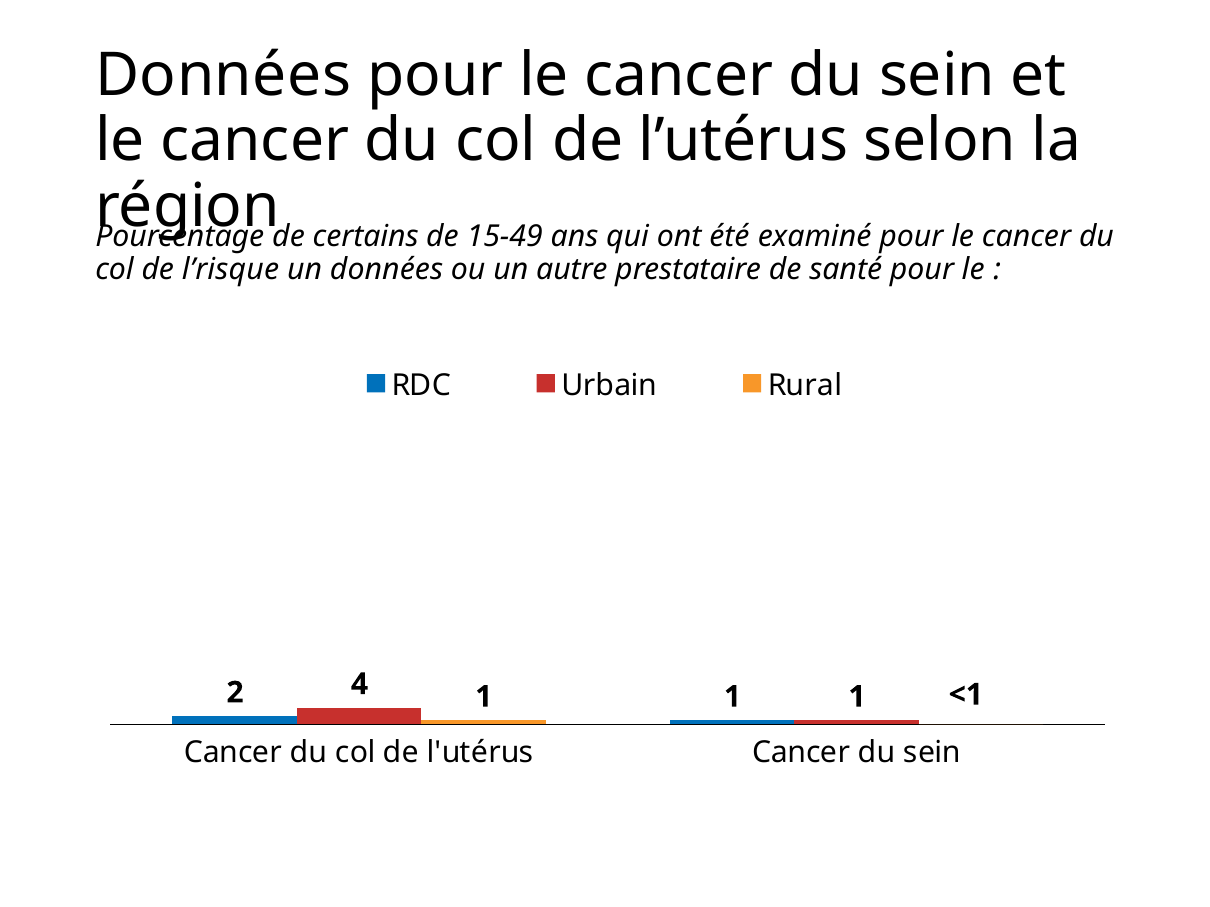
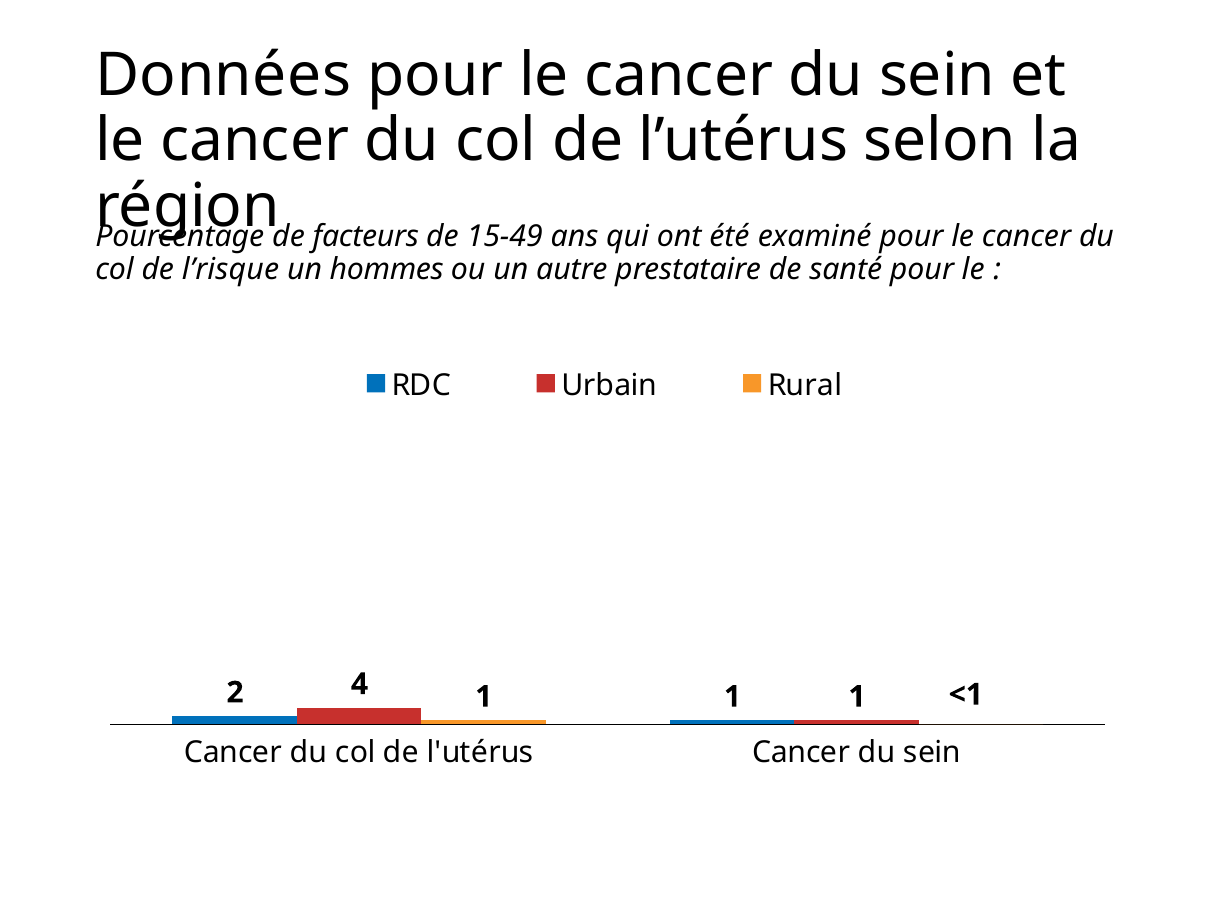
certains: certains -> facteurs (366, 236)
un données: données -> hommes (387, 269)
